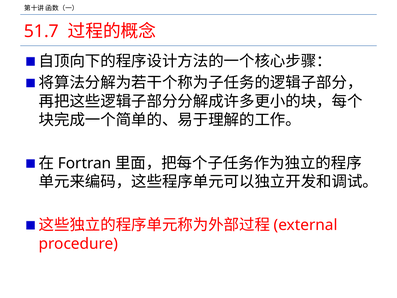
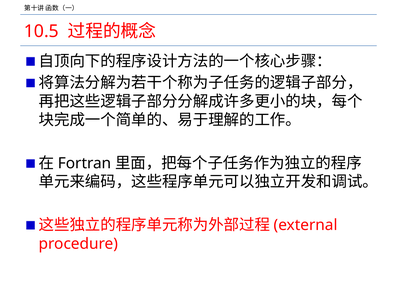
51.7: 51.7 -> 10.5 (41, 31)
